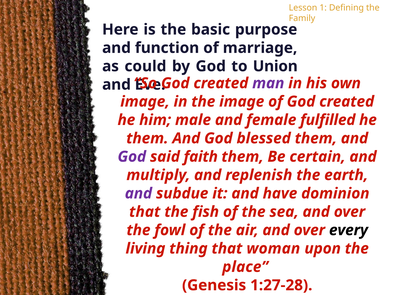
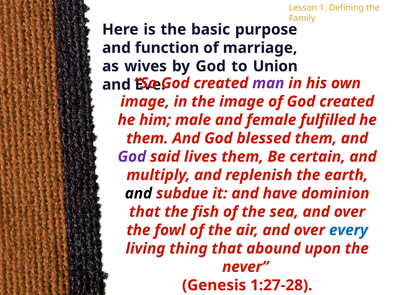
could: could -> wives (146, 66)
faith: faith -> lives (201, 157)
and colour: purple -> black (138, 193)
every colour: black -> blue (348, 230)
woman: woman -> abound (273, 248)
place: place -> never (245, 267)
